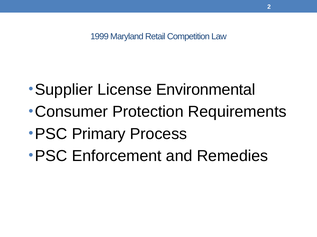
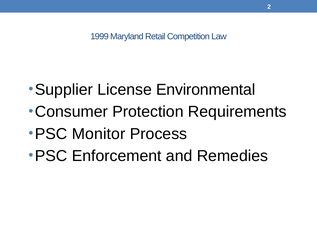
Primary: Primary -> Monitor (99, 134)
